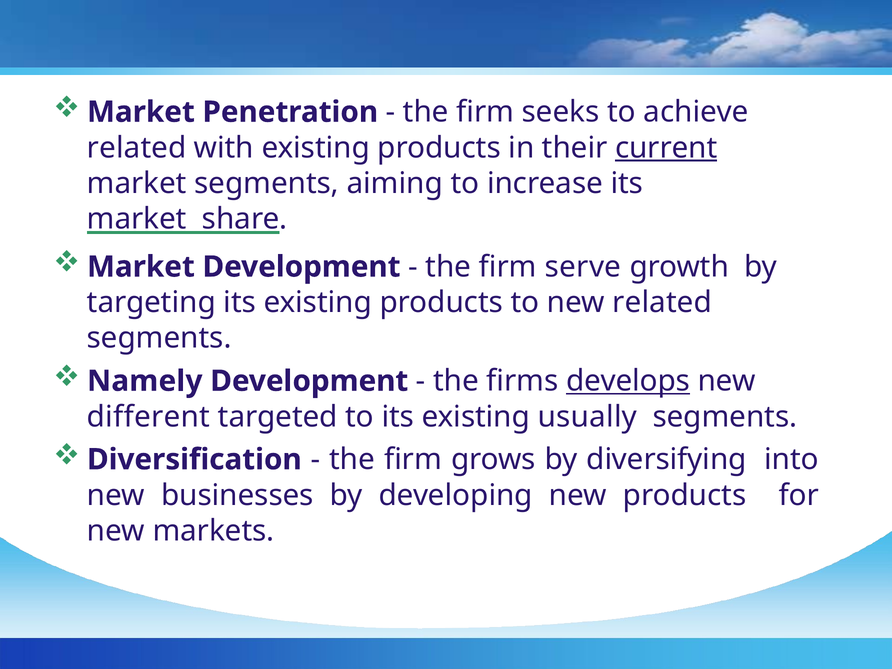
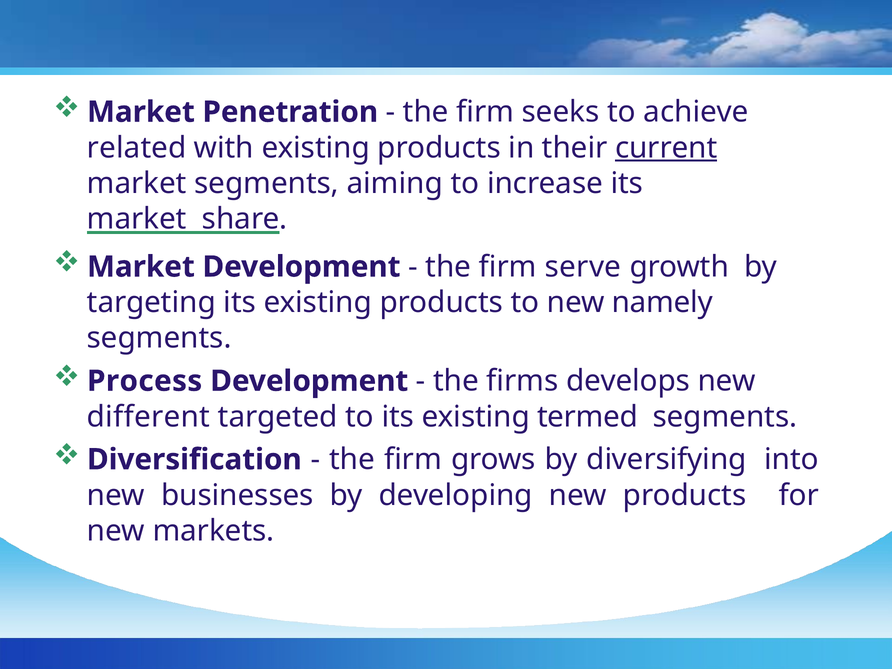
new related: related -> namely (662, 302)
Namely: Namely -> Process (145, 381)
develops underline: present -> none (628, 381)
usually: usually -> termed (588, 417)
